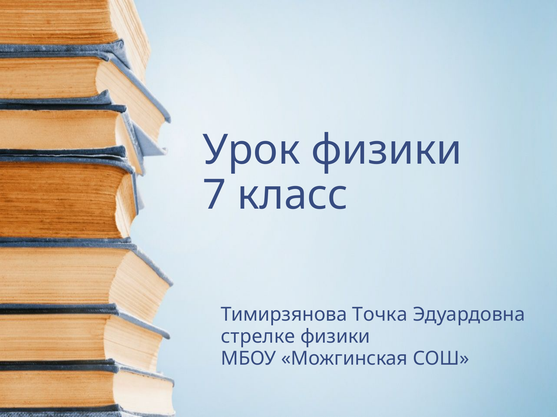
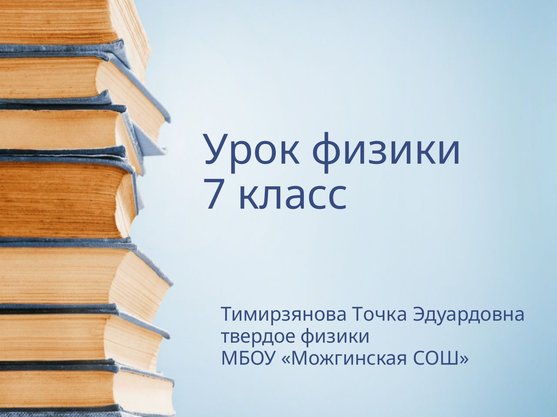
стрелке: стрелке -> твердое (258, 337)
